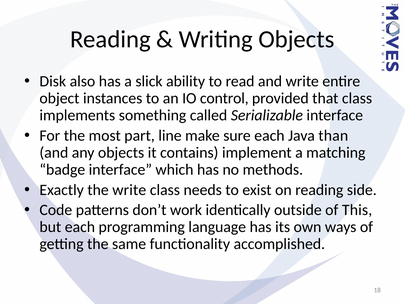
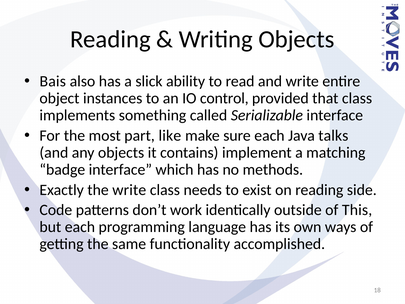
Disk: Disk -> Bais (53, 81)
line: line -> like (170, 136)
than: than -> talks (333, 136)
